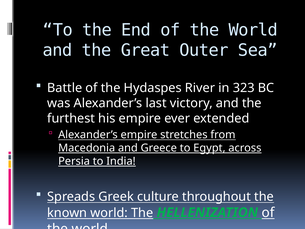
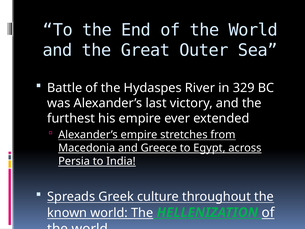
323: 323 -> 329 (244, 88)
